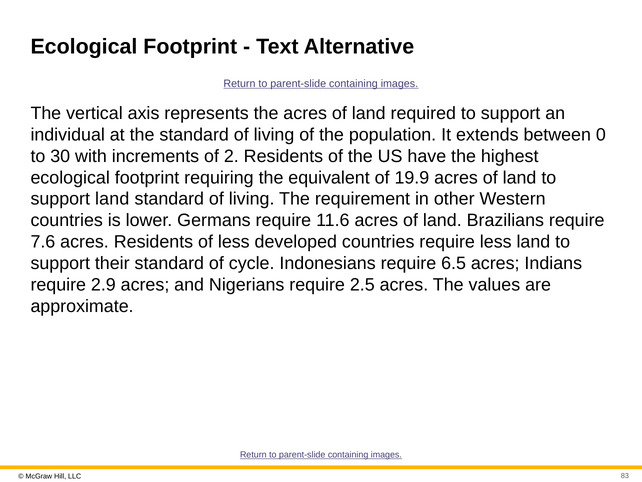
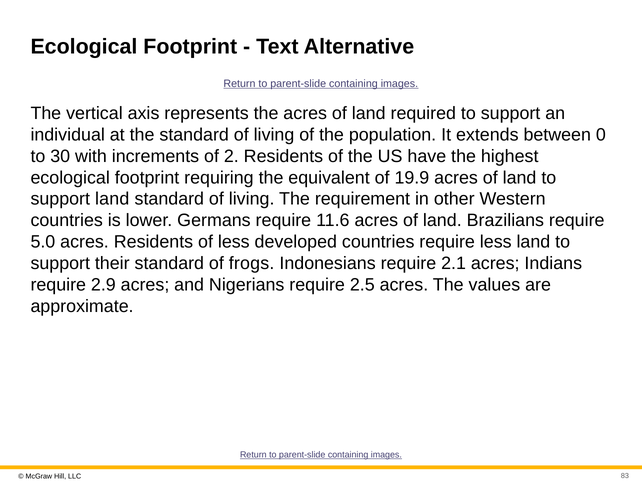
7.6: 7.6 -> 5.0 (43, 242)
cycle: cycle -> frogs (252, 263)
6.5: 6.5 -> 2.1 (454, 263)
